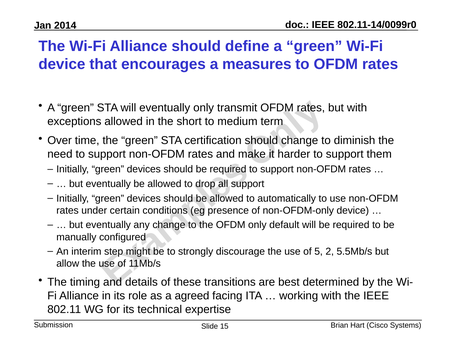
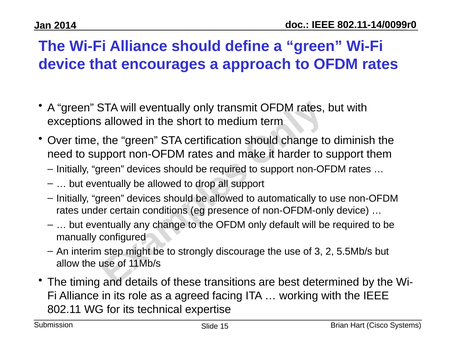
measures: measures -> approach (257, 64)
5: 5 -> 3 (319, 252)
